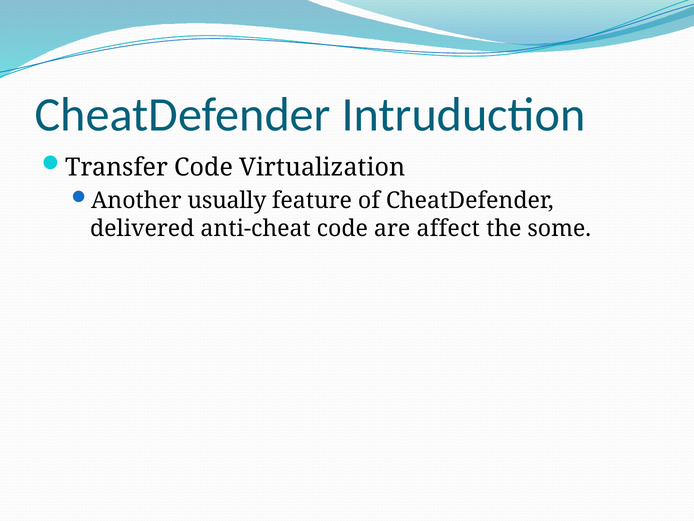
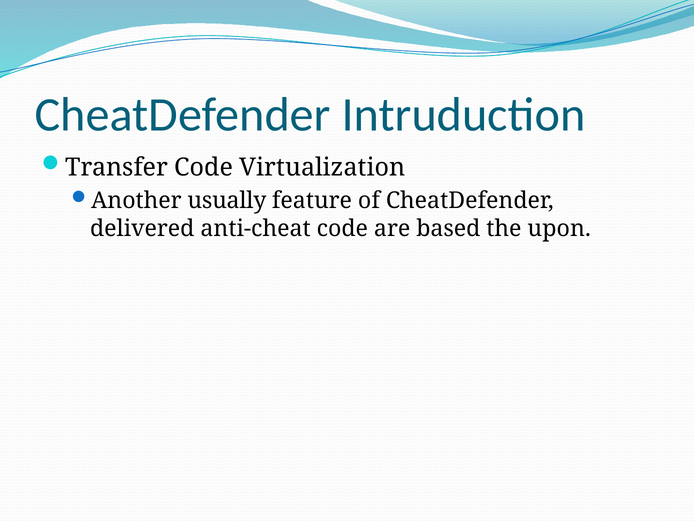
affect: affect -> based (448, 228)
some: some -> upon (559, 228)
